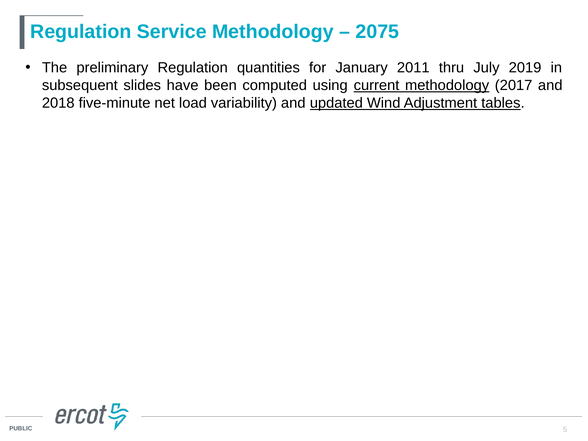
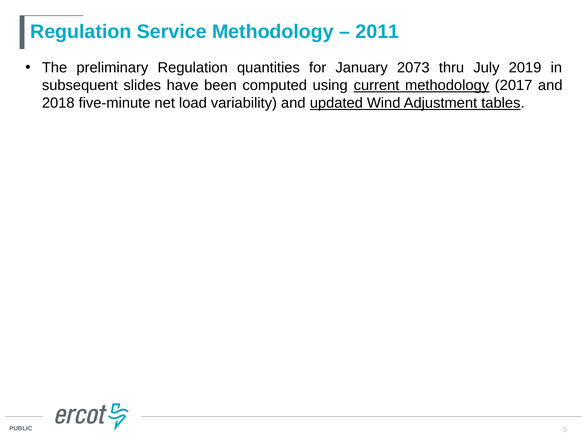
2075: 2075 -> 2011 (377, 32)
2011: 2011 -> 2073 (413, 68)
